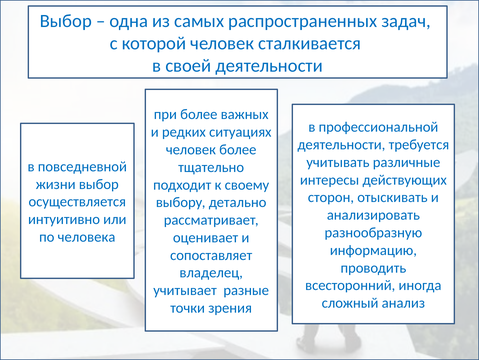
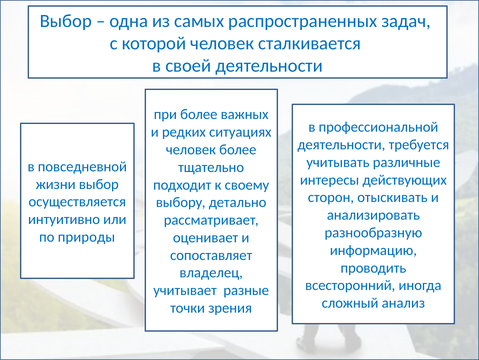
человека: человека -> природы (86, 237)
